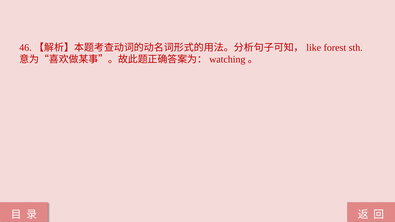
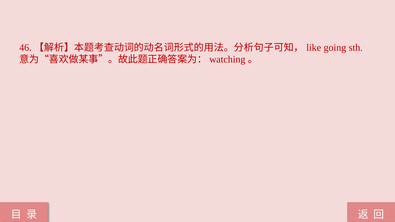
forest: forest -> going (335, 48)
